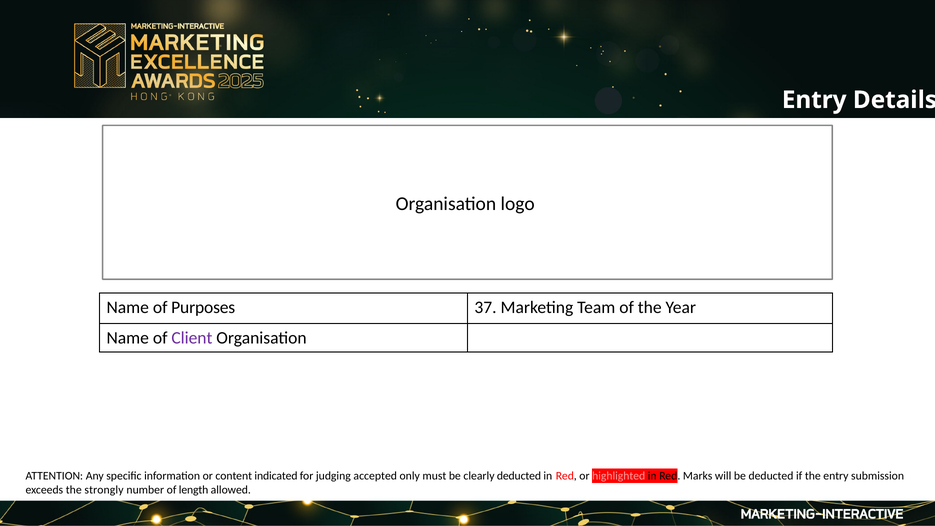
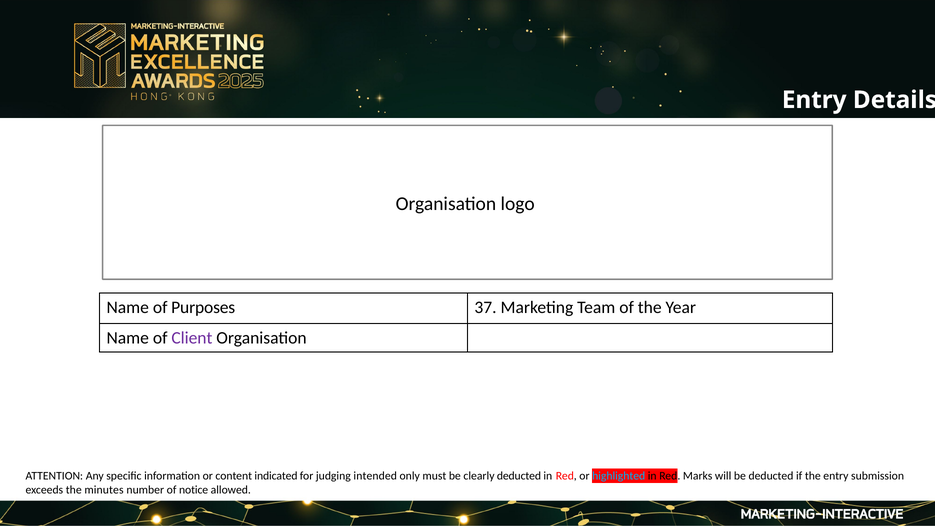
accepted: accepted -> intended (375, 476)
highlighted colour: pink -> light blue (619, 476)
strongly: strongly -> minutes (104, 490)
length: length -> notice (194, 490)
